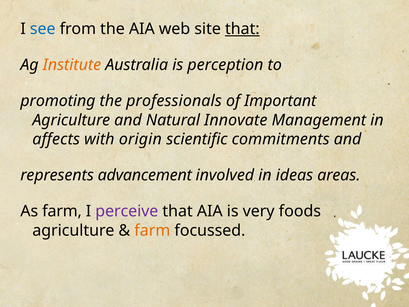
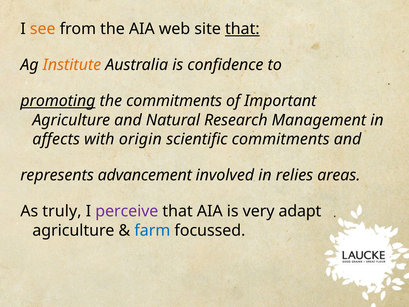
see colour: blue -> orange (43, 29)
perception: perception -> confidence (225, 65)
promoting underline: none -> present (58, 101)
the professionals: professionals -> commitments (174, 101)
Innovate: Innovate -> Research (236, 120)
ideas: ideas -> relies (294, 175)
As farm: farm -> truly (62, 211)
foods: foods -> adapt (300, 211)
farm colour: orange -> blue (152, 230)
